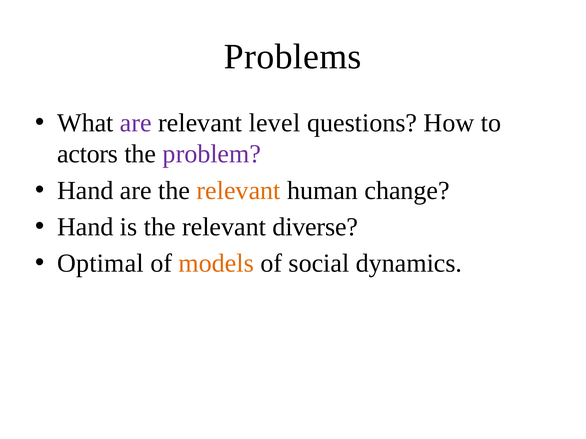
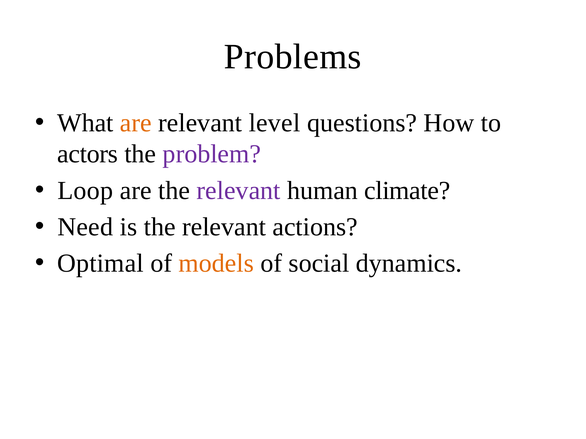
are colour: purple -> orange (136, 123)
Hand: Hand -> Loop (85, 191)
relevant colour: orange -> purple (239, 191)
change: change -> climate (407, 191)
Hand: Hand -> Need (85, 227)
diverse: diverse -> actions (315, 227)
